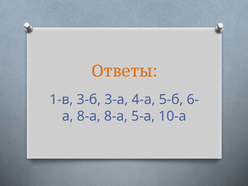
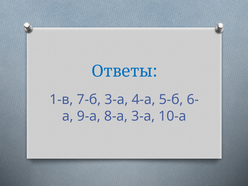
Ответы colour: orange -> blue (124, 71)
3-б: 3-б -> 7-б (89, 100)
8-а: 8-а -> 9-а (89, 116)
8-а 5-а: 5-а -> 3-а (143, 116)
